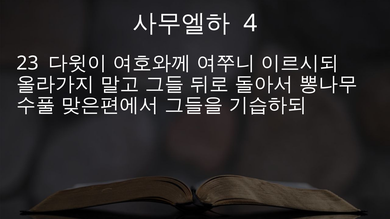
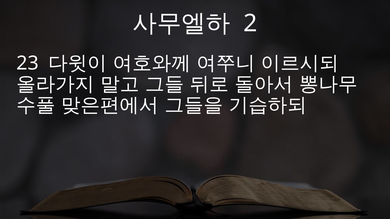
4: 4 -> 2 (250, 23)
